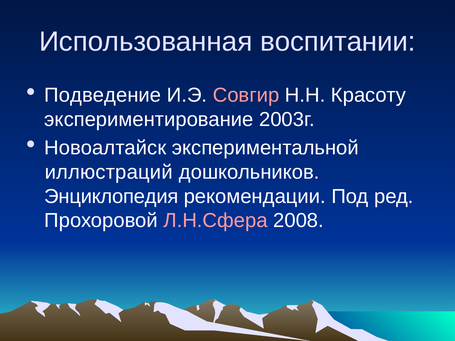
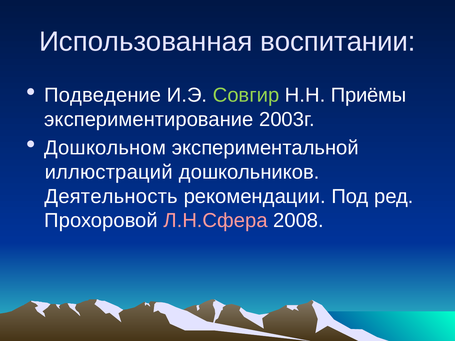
Совгир colour: pink -> light green (246, 95)
Красоту: Красоту -> Приёмы (369, 95)
Новоалтайск: Новоалтайск -> Дошкольном (105, 148)
Энциклопедия: Энциклопедия -> Деятельность (111, 197)
